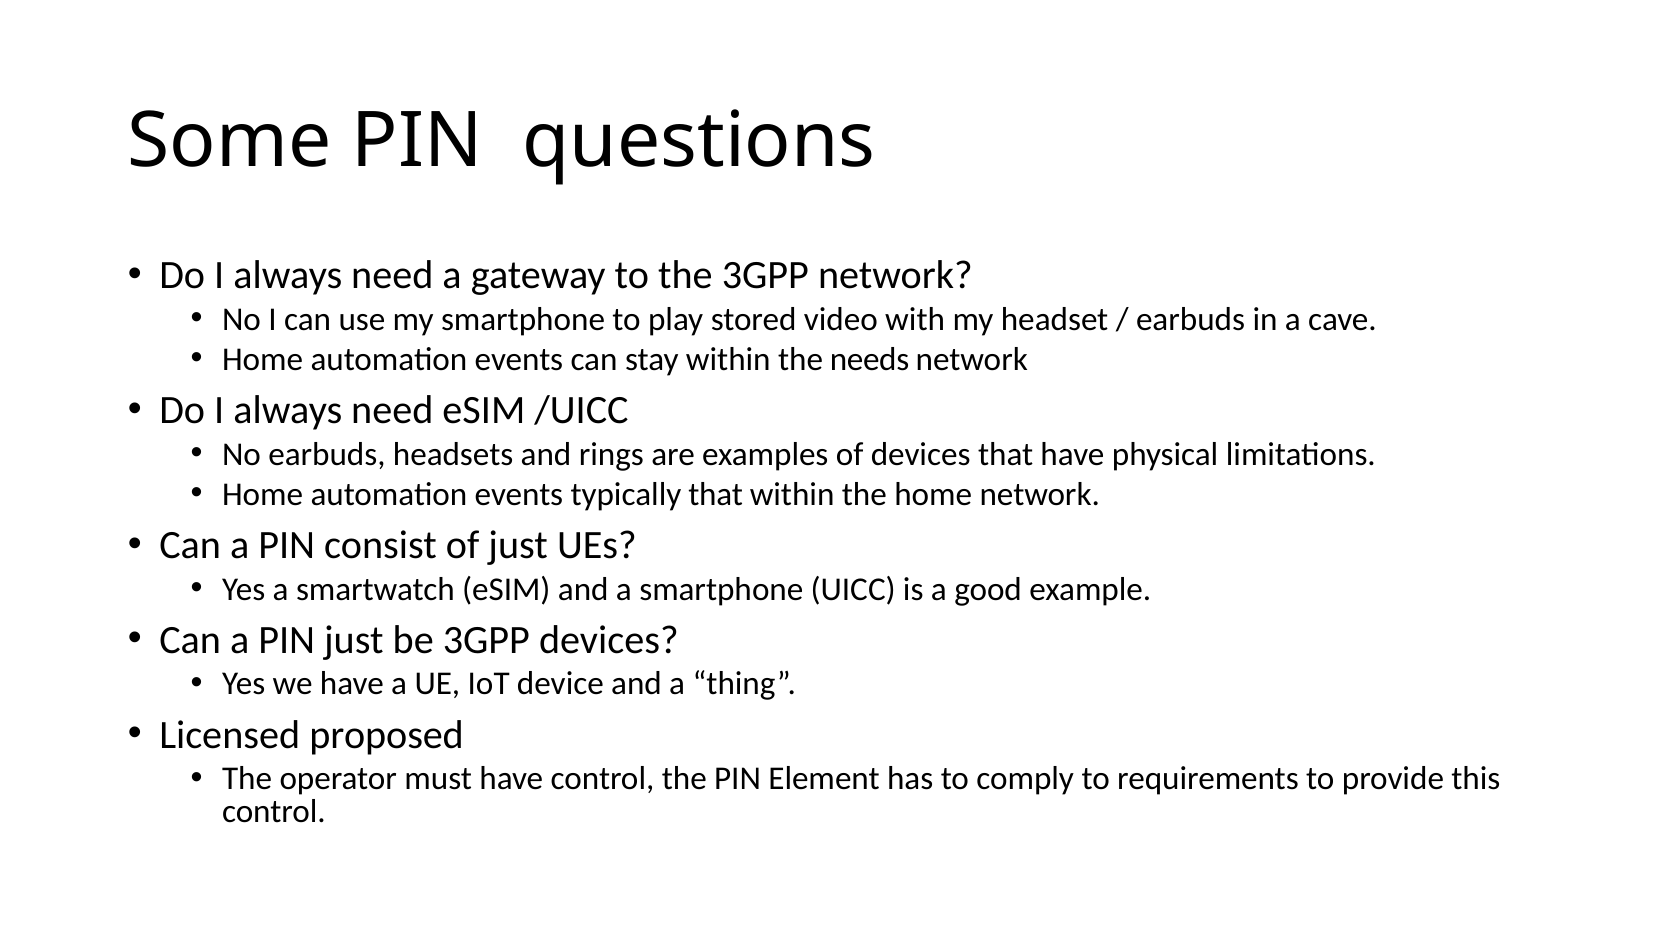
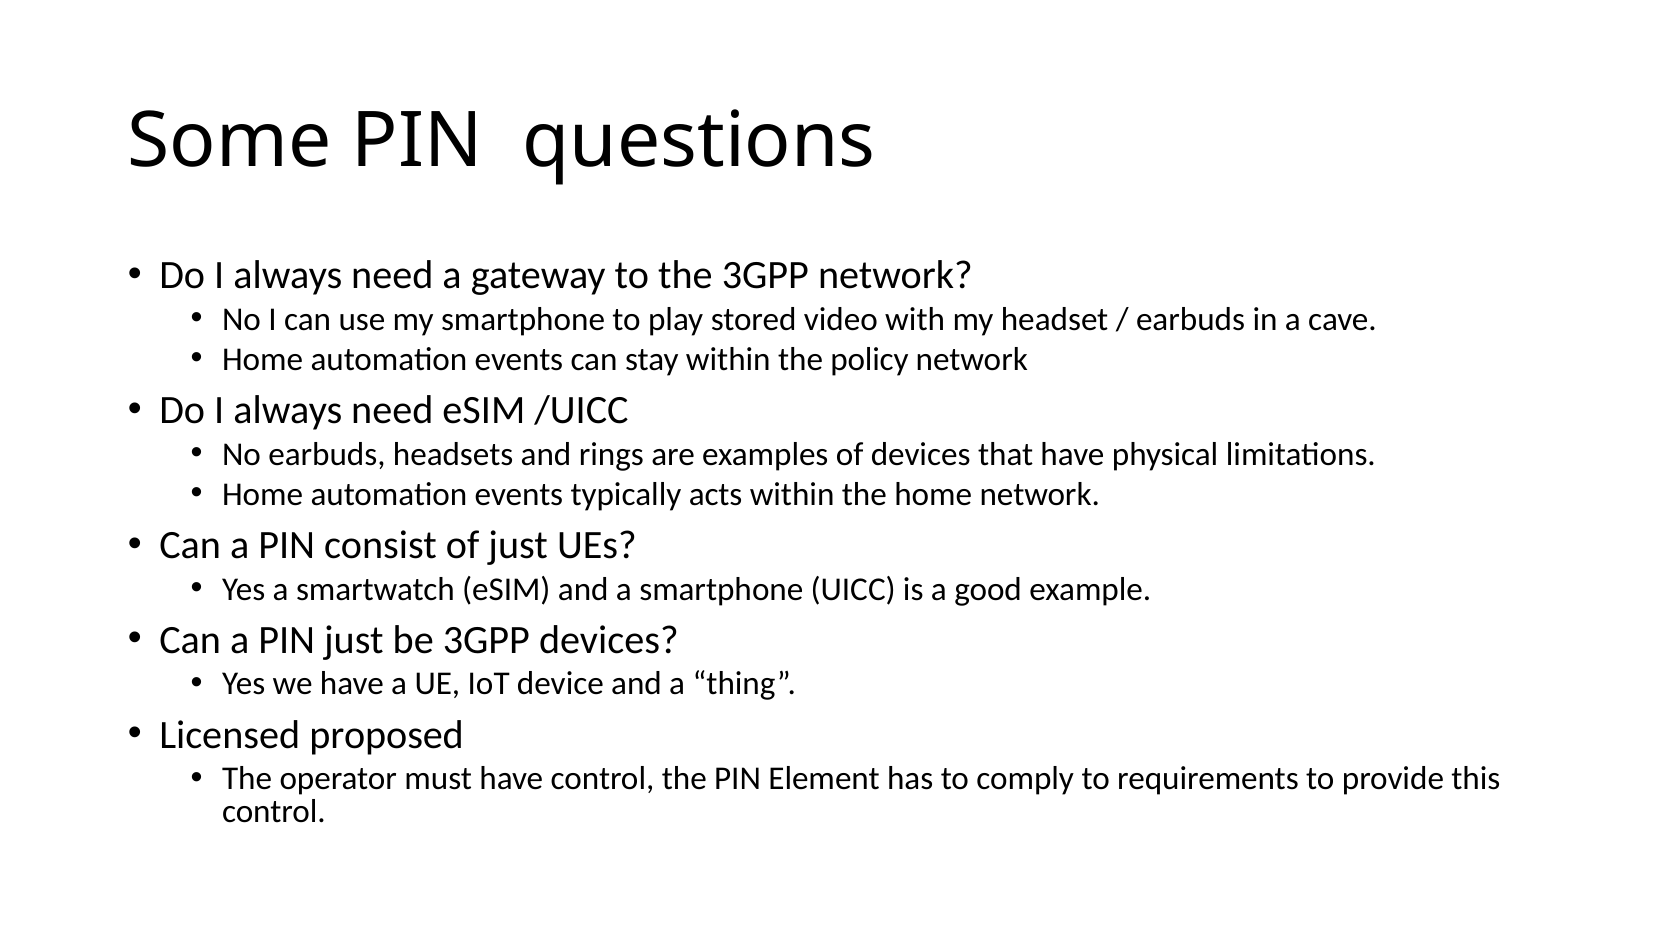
needs: needs -> policy (869, 359)
typically that: that -> acts (716, 494)
